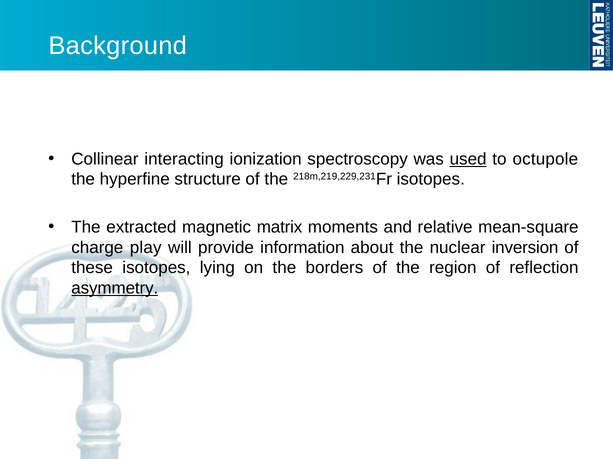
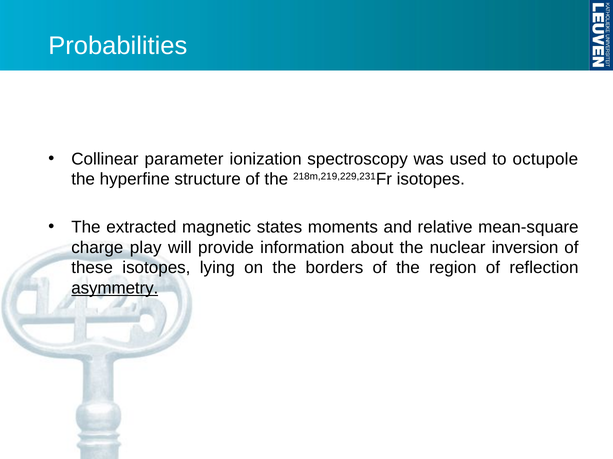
Background: Background -> Probabilities (118, 46)
interacting: interacting -> parameter (184, 159)
used underline: present -> none (468, 159)
matrix: matrix -> states (280, 227)
